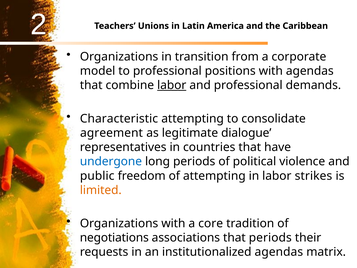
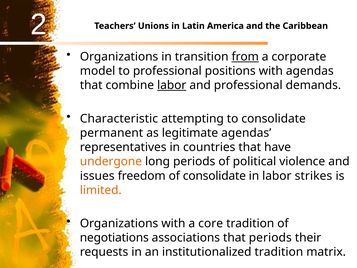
from underline: none -> present (245, 57)
agreement: agreement -> permanent (112, 133)
legitimate dialogue: dialogue -> agendas (246, 133)
undergone colour: blue -> orange (111, 161)
public: public -> issues (97, 176)
of attempting: attempting -> consolidate (214, 176)
institutionalized agendas: agendas -> tradition (279, 252)
